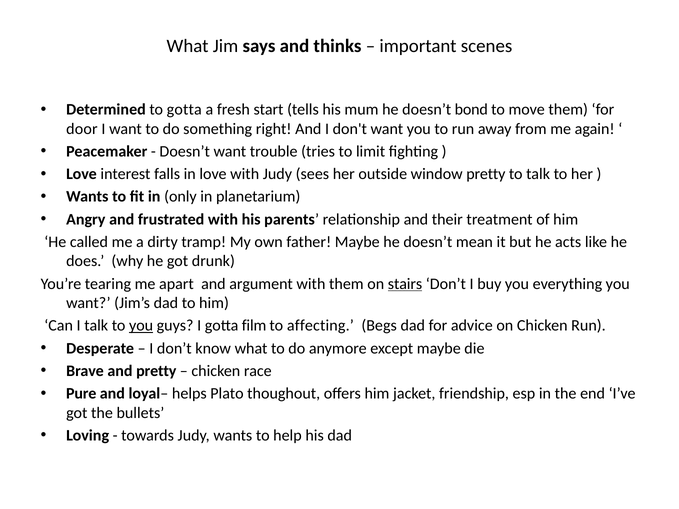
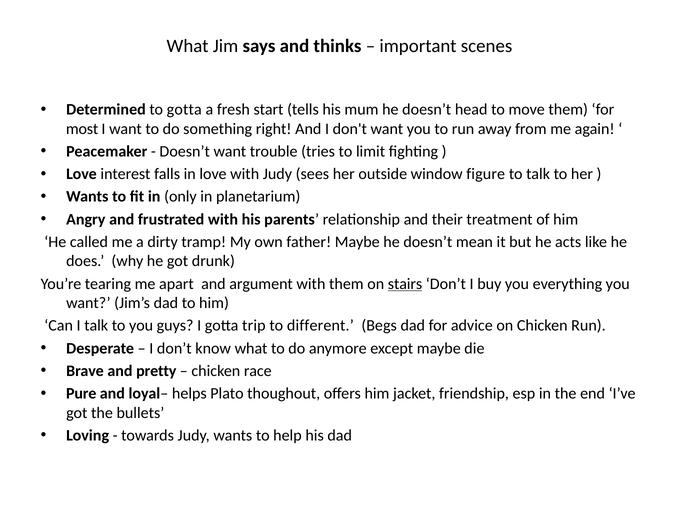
bond: bond -> head (471, 110)
door: door -> most (82, 129)
window pretty: pretty -> figure (486, 174)
you underline: present -> none (141, 326)
film: film -> trip (254, 326)
affecting: affecting -> different (320, 326)
